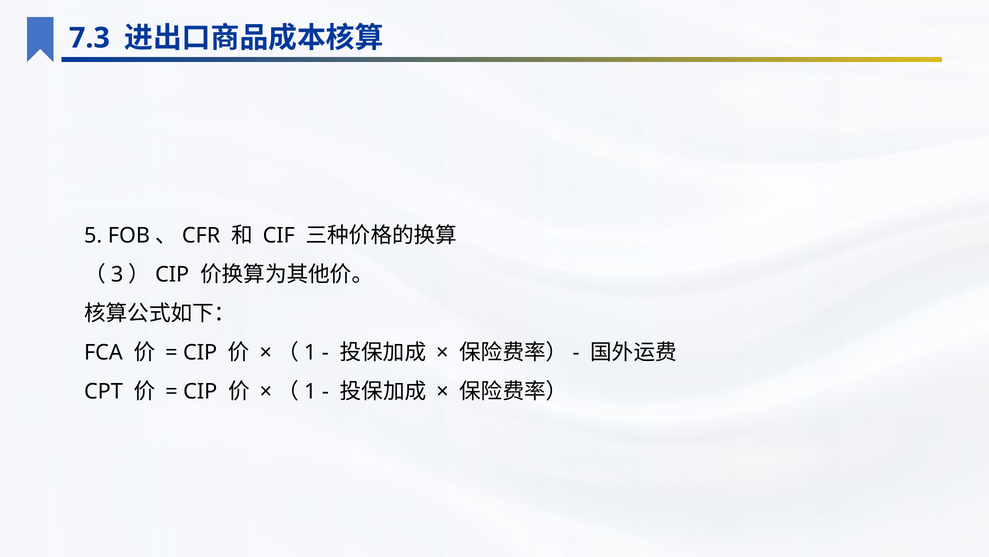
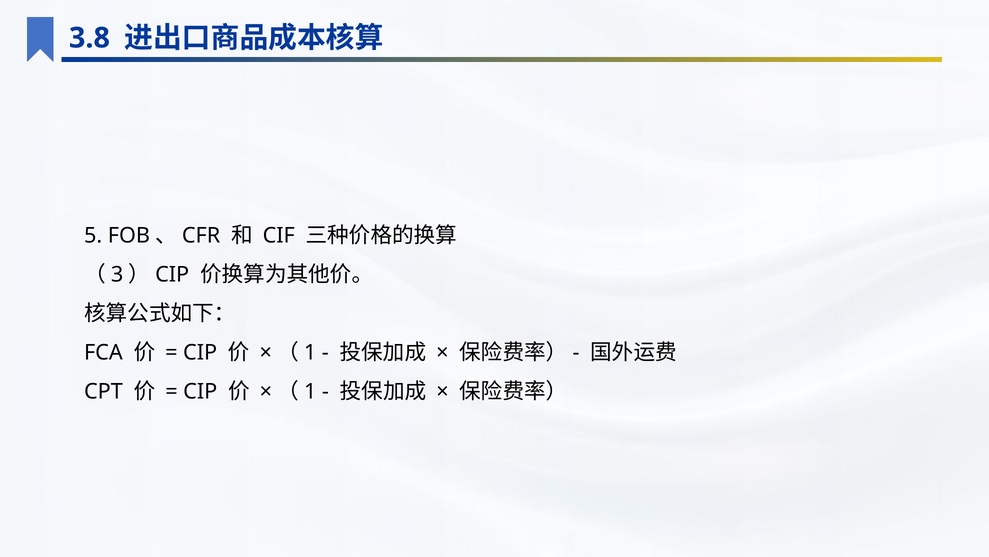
7.3: 7.3 -> 3.8 (89, 38)
